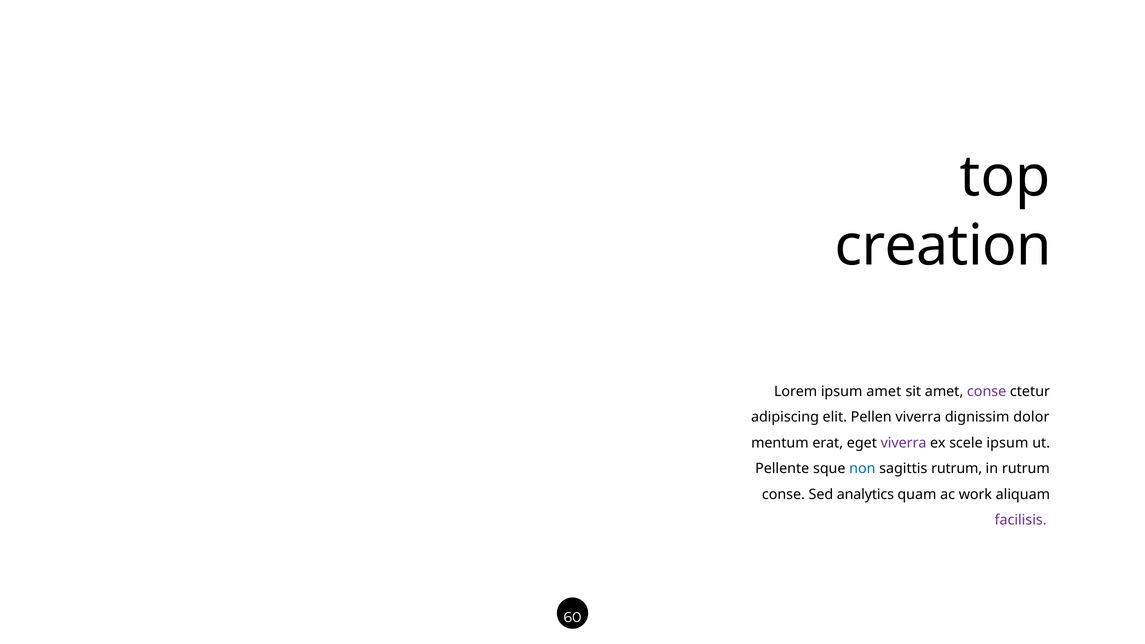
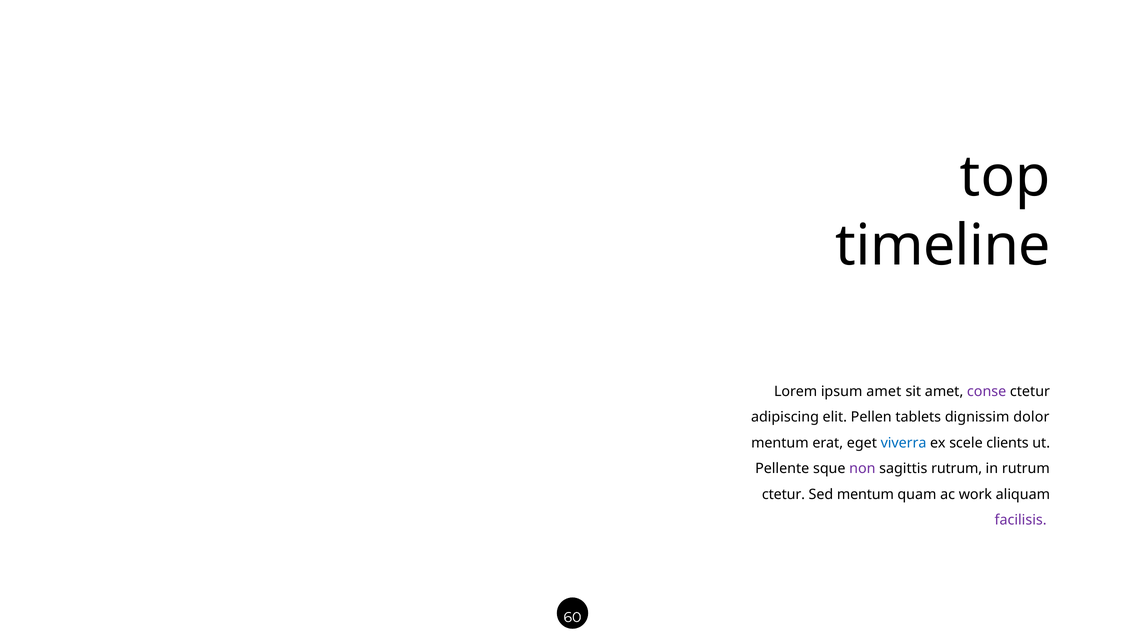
creation: creation -> timeline (943, 246)
Pellen viverra: viverra -> tablets (918, 417)
viverra colour: purple -> blue (904, 443)
scele ipsum: ipsum -> clients (1008, 443)
non colour: blue -> purple (862, 469)
conse: conse -> ctetur (783, 494)
Sed analytics: analytics -> mentum (865, 494)
